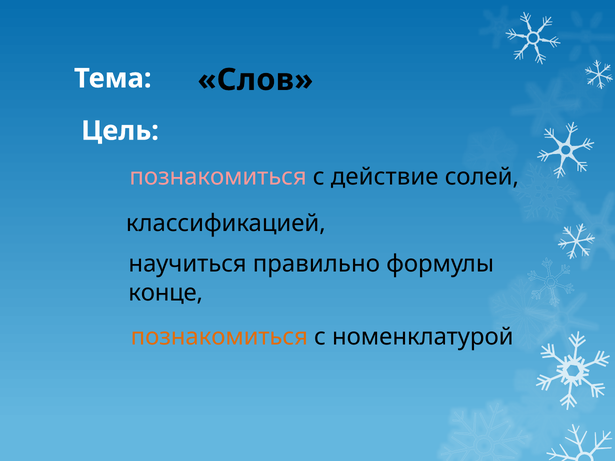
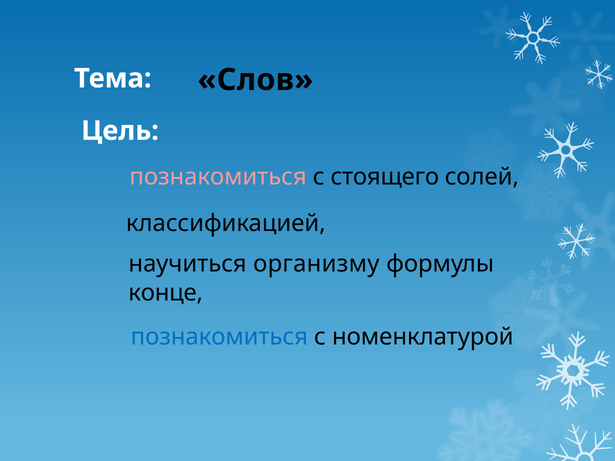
действие: действие -> стоящего (385, 177)
правильно: правильно -> организму (316, 264)
познакомиться colour: orange -> blue (219, 337)
